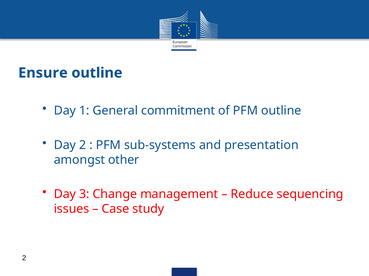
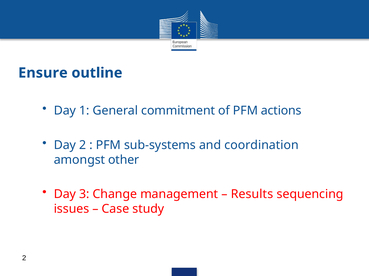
PFM outline: outline -> actions (281, 111)
presentation: presentation -> coordination (262, 145)
Reduce: Reduce -> Results (252, 195)
